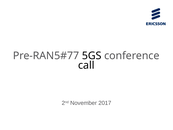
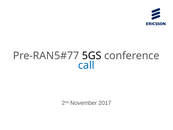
call colour: black -> blue (86, 65)
